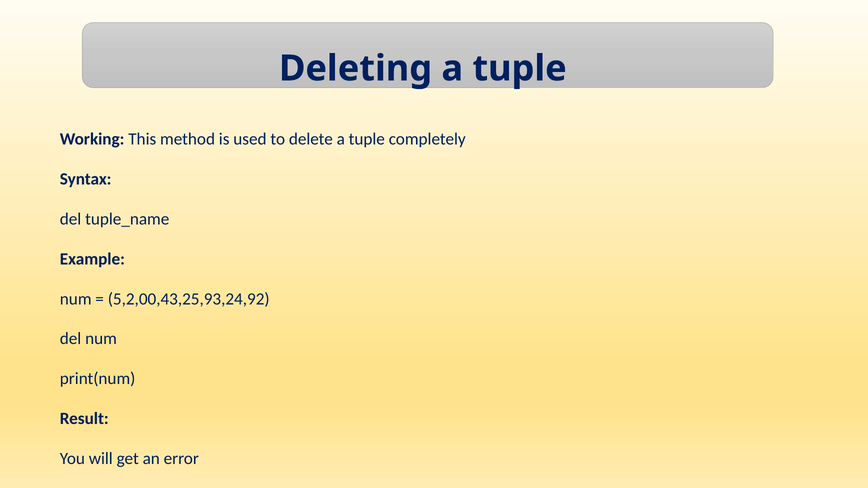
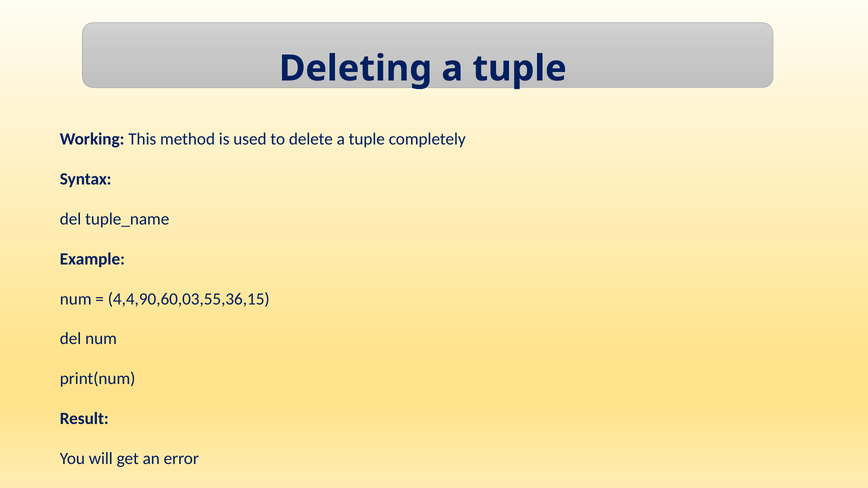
5,2,00,43,25,93,24,92: 5,2,00,43,25,93,24,92 -> 4,4,90,60,03,55,36,15 (189, 299)
